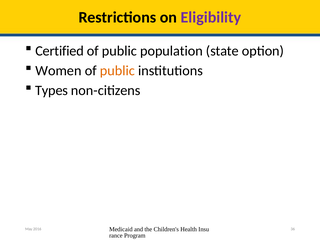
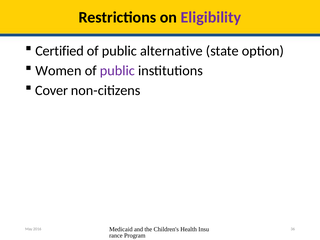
population: population -> alternative (171, 51)
public colour: orange -> purple (117, 71)
Types: Types -> Cover (52, 91)
